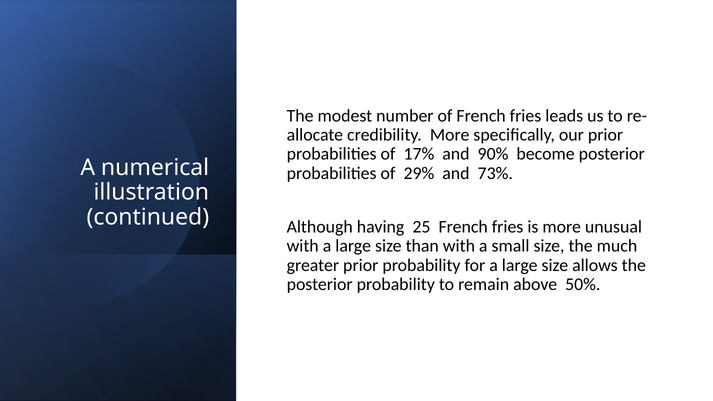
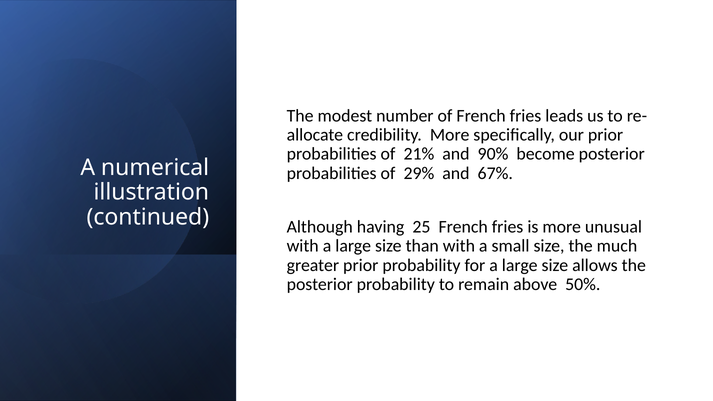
17%: 17% -> 21% (419, 154)
73%: 73% -> 67% (495, 173)
